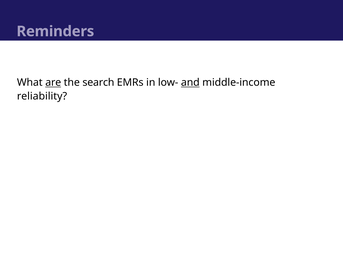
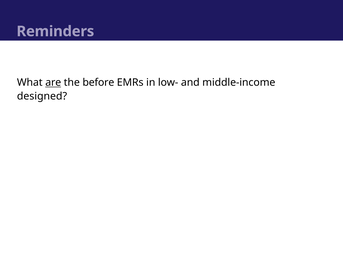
search: search -> before (98, 83)
and underline: present -> none (190, 83)
reliability: reliability -> designed (42, 96)
